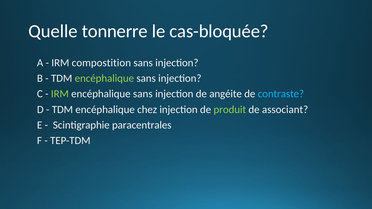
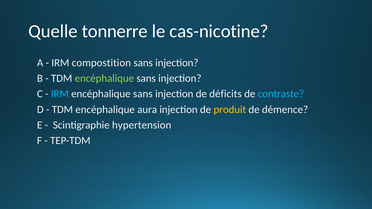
cas-bloquée: cas-bloquée -> cas-nicotine (219, 31)
IRM colour: light green -> light blue (60, 94)
angéite: angéite -> déficits (226, 94)
chez: chez -> aura (147, 110)
produit colour: light green -> yellow (230, 110)
associant: associant -> démence (285, 110)
paracentrales: paracentrales -> hypertension (142, 125)
